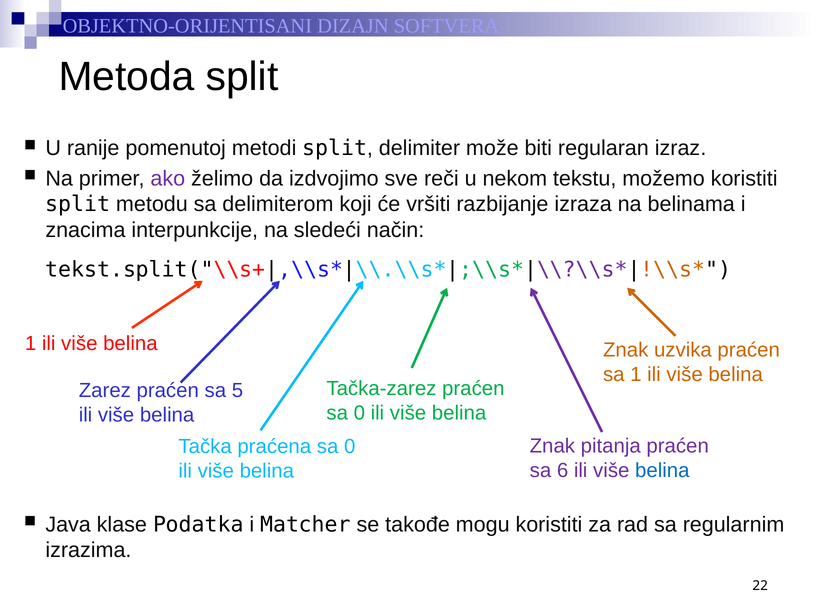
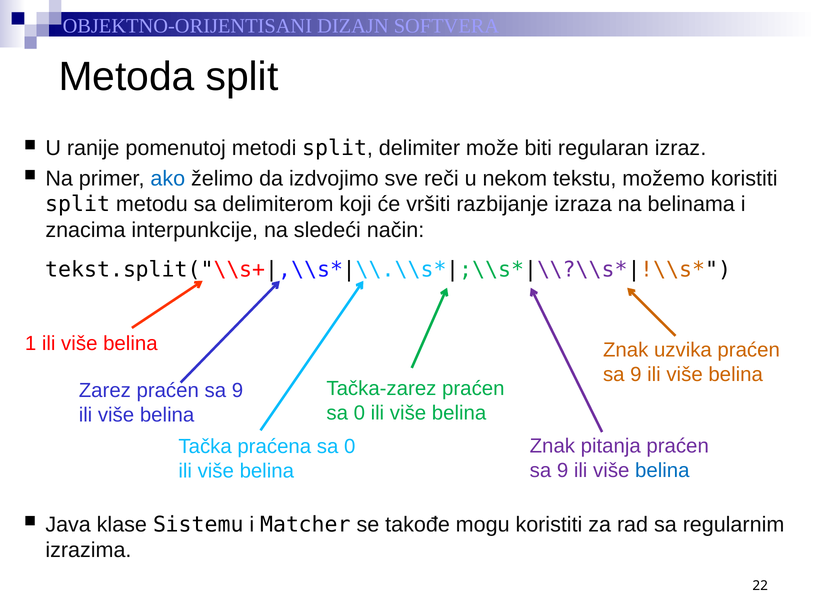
ako colour: purple -> blue (168, 178)
1: 1 -> 9 (636, 374)
Zarez praćen sa 5: 5 -> 9 (237, 390)
6: 6 -> 9 (563, 470)
Podatka: Podatka -> Sistemu (198, 524)
